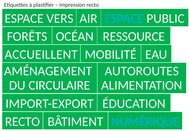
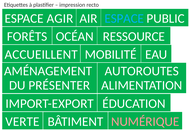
VERS: VERS -> AGIR (60, 18)
CIRCULAIRE: CIRCULAIRE -> PRÉSENTER (59, 85)
RECTO: RECTO -> VERTE (22, 121)
NUMÉRIQUE colour: light blue -> pink (145, 121)
